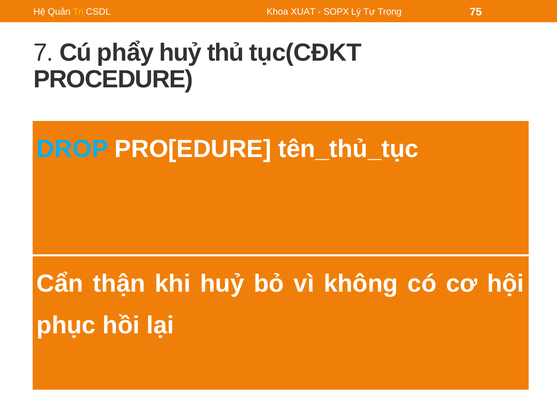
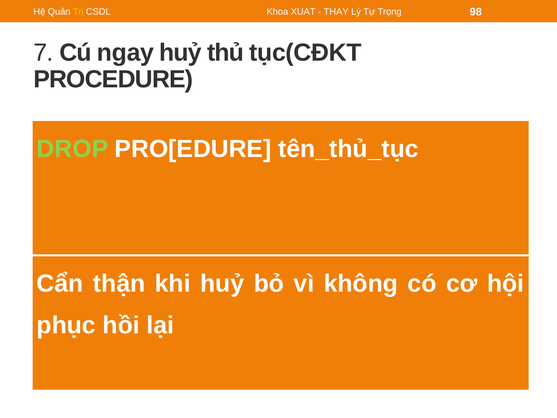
SOPX: SOPX -> THAY (336, 12)
75: 75 -> 98 (476, 12)
phẩy: phẩy -> ngay (125, 52)
DROP colour: light blue -> light green (72, 149)
